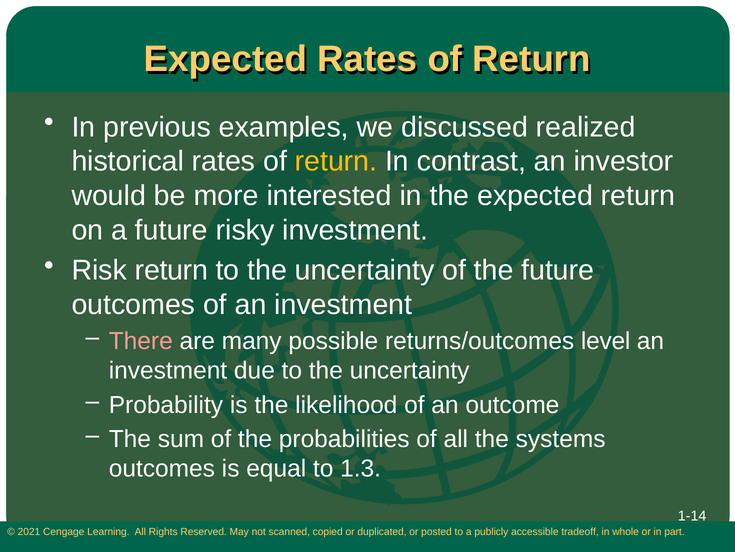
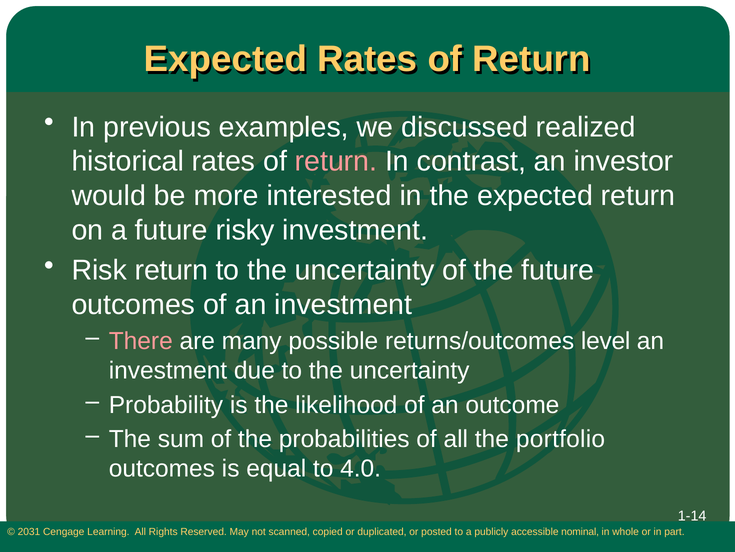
return colour: yellow -> pink (336, 161)
systems: systems -> portfolio (561, 439)
1.3: 1.3 -> 4.0 (361, 468)
2021: 2021 -> 2031 (29, 531)
tradeoff: tradeoff -> nominal (580, 531)
